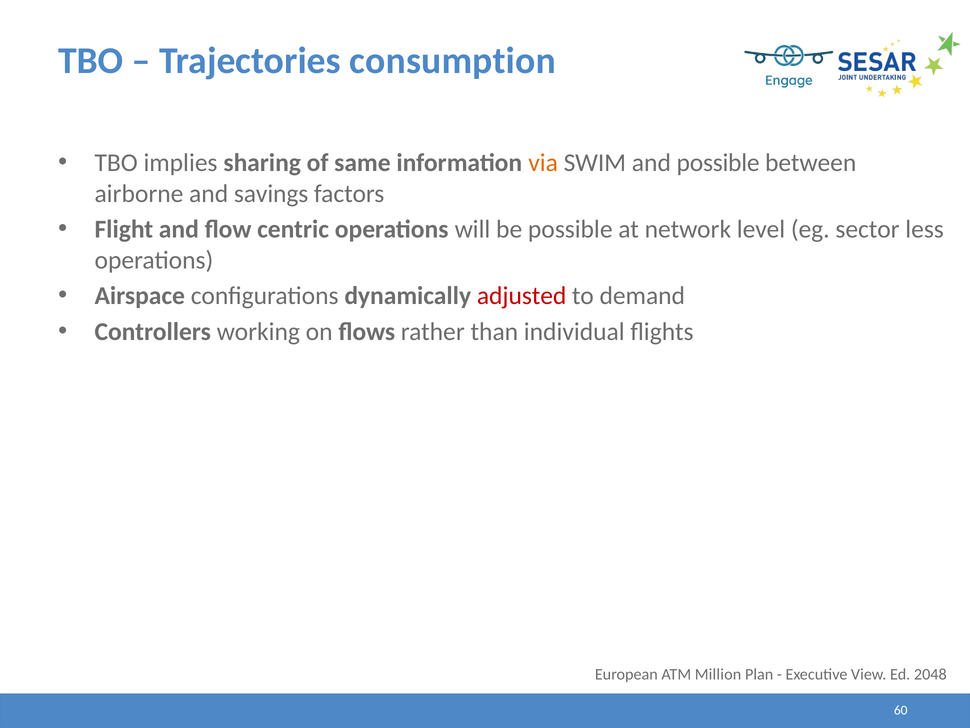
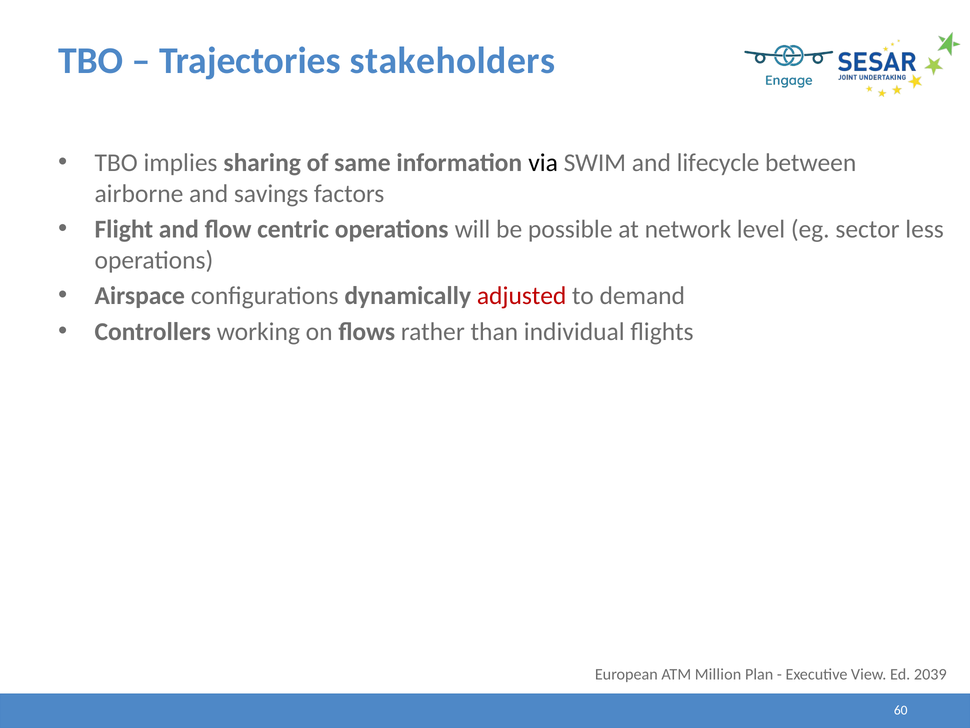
consumption: consumption -> stakeholders (453, 61)
via colour: orange -> black (543, 163)
and possible: possible -> lifecycle (718, 163)
2048: 2048 -> 2039 (930, 674)
